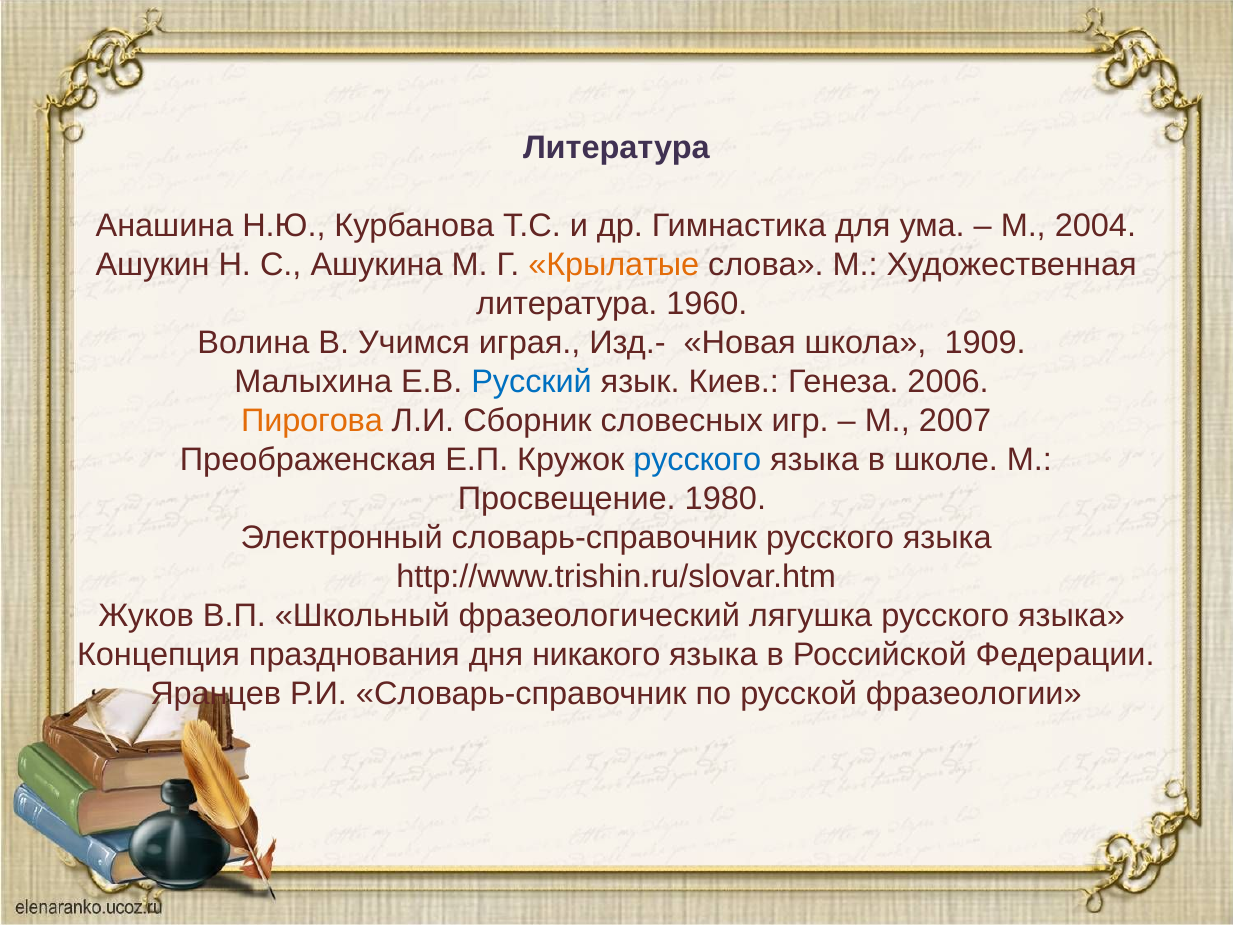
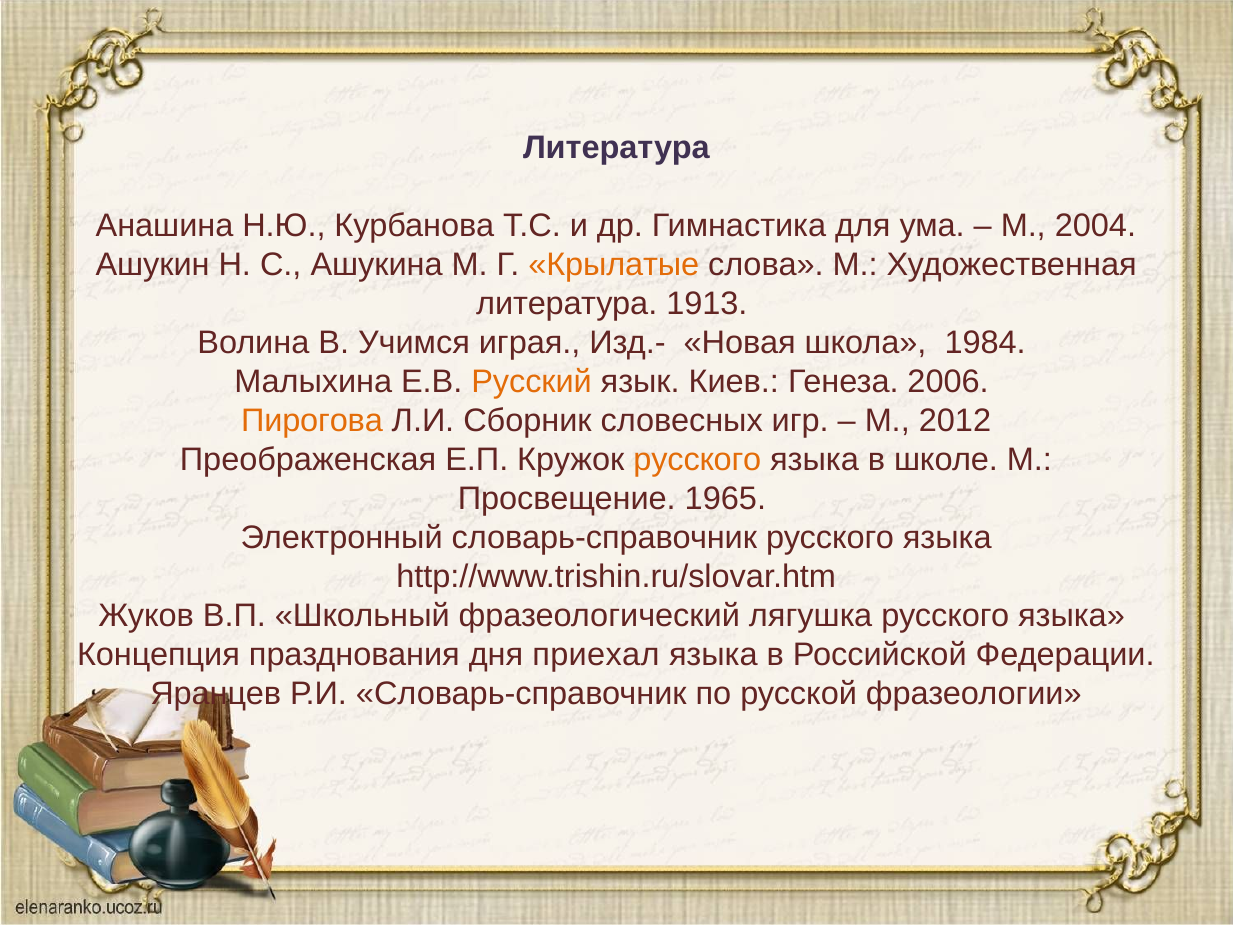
1960: 1960 -> 1913 (707, 304)
1909: 1909 -> 1984 (985, 343)
Русский colour: blue -> orange (532, 382)
2007: 2007 -> 2012 (955, 421)
русского colour: blue -> orange (697, 460)
1980: 1980 -> 1965 (725, 499)
никакого: никакого -> приехал (596, 655)
